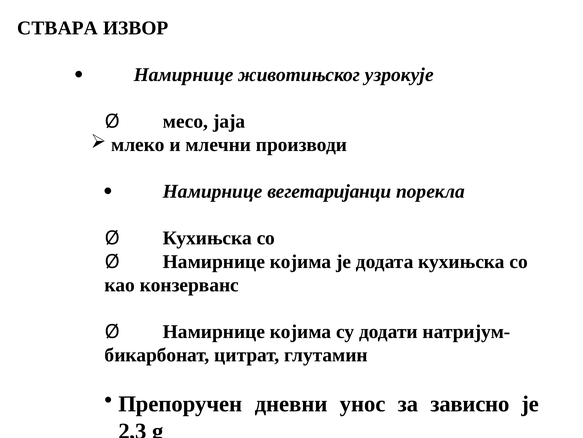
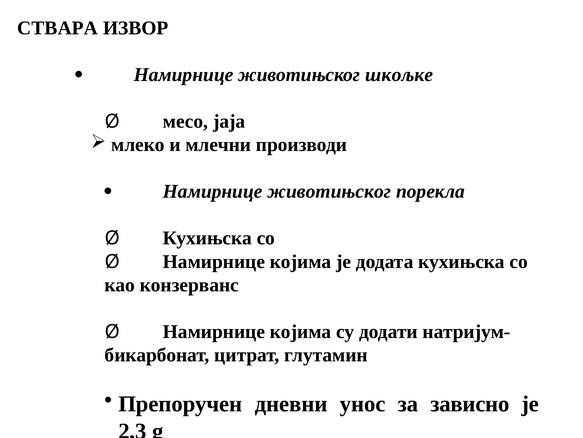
узрокује: узрокује -> шкољке (399, 75)
вегетаријанци: вегетаријанци -> животињског (329, 191)
